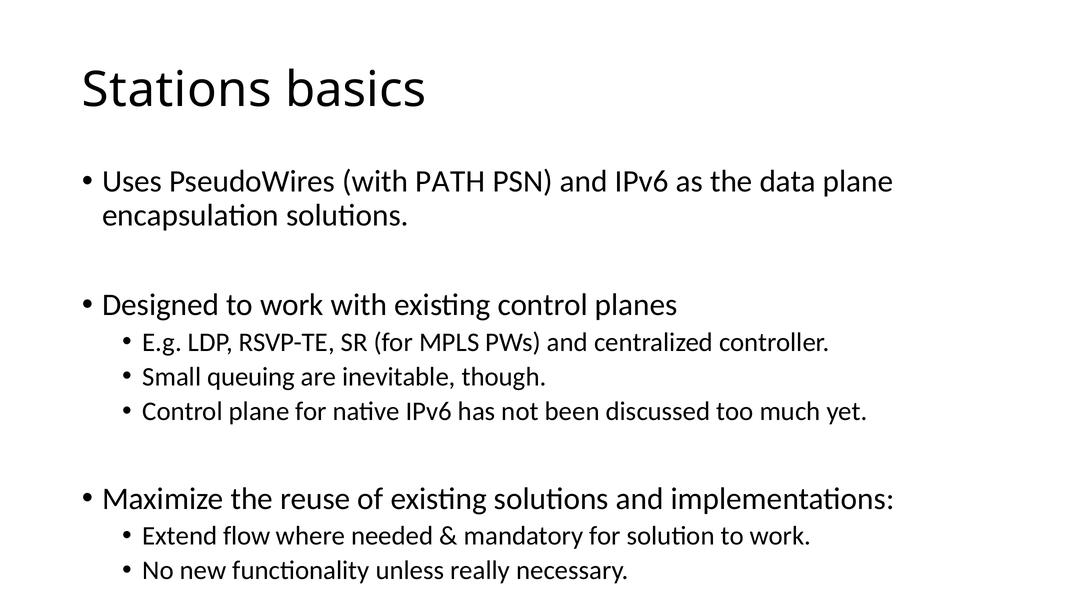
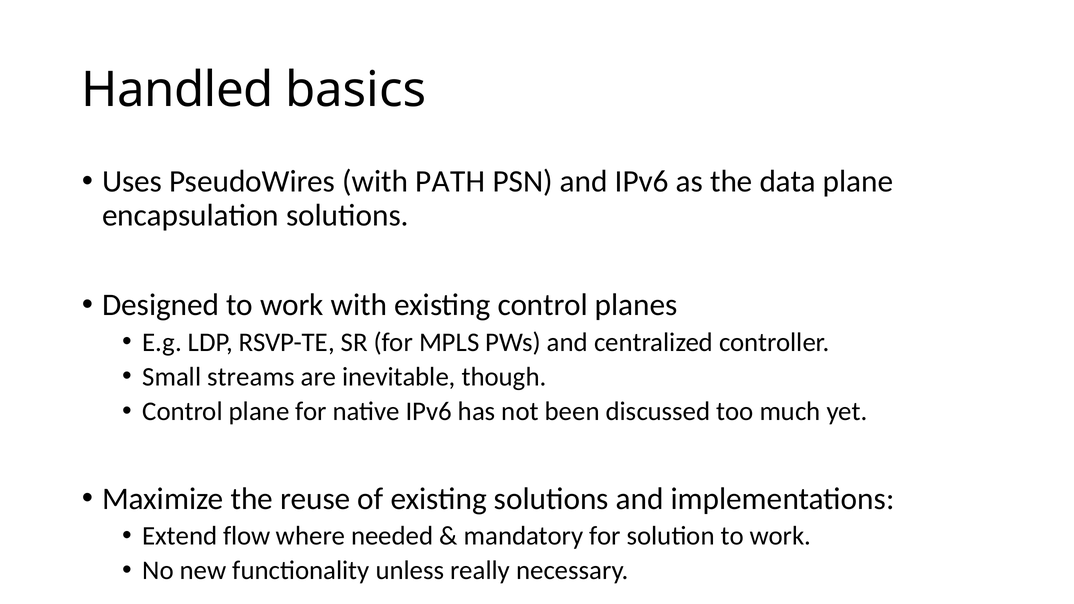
Stations: Stations -> Handled (177, 90)
queuing: queuing -> streams (251, 377)
